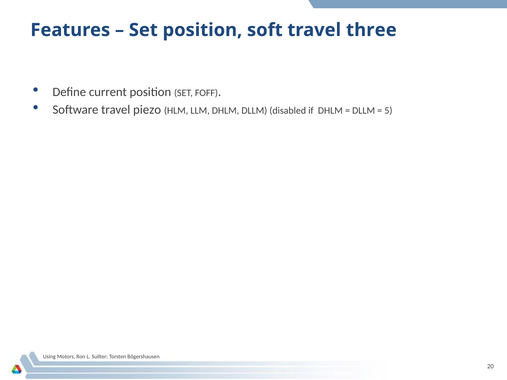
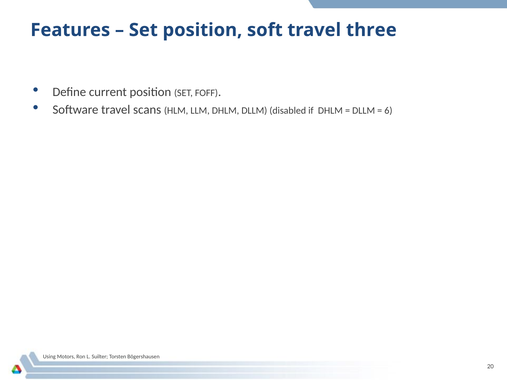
piezo: piezo -> scans (147, 110)
5: 5 -> 6 (388, 111)
